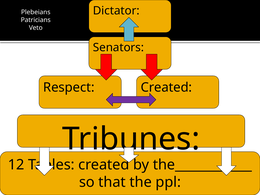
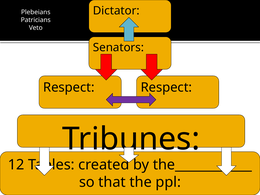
Created: Created -> Respect (166, 87)
